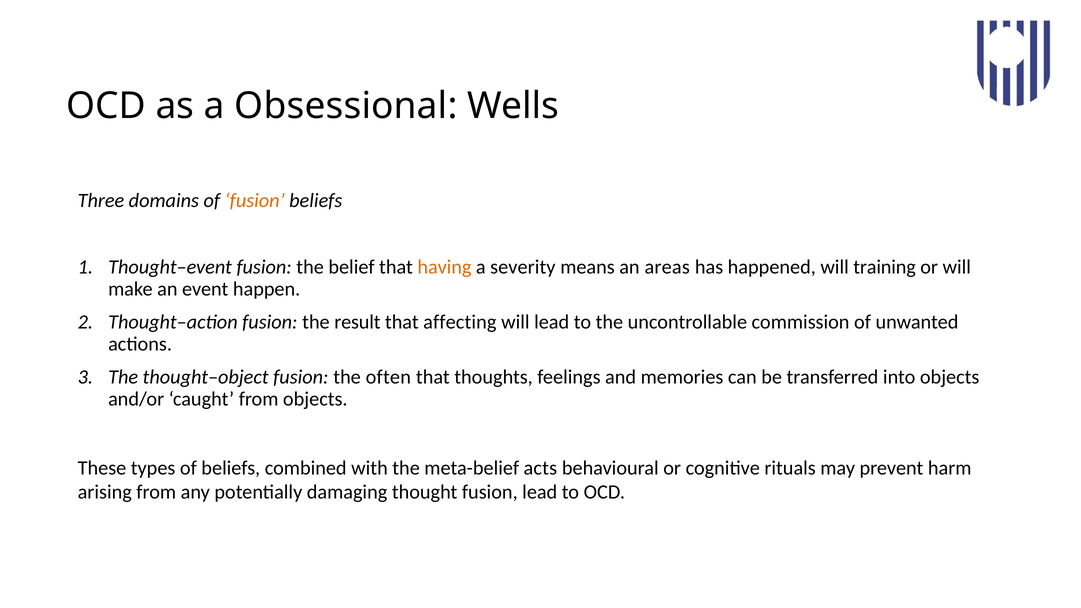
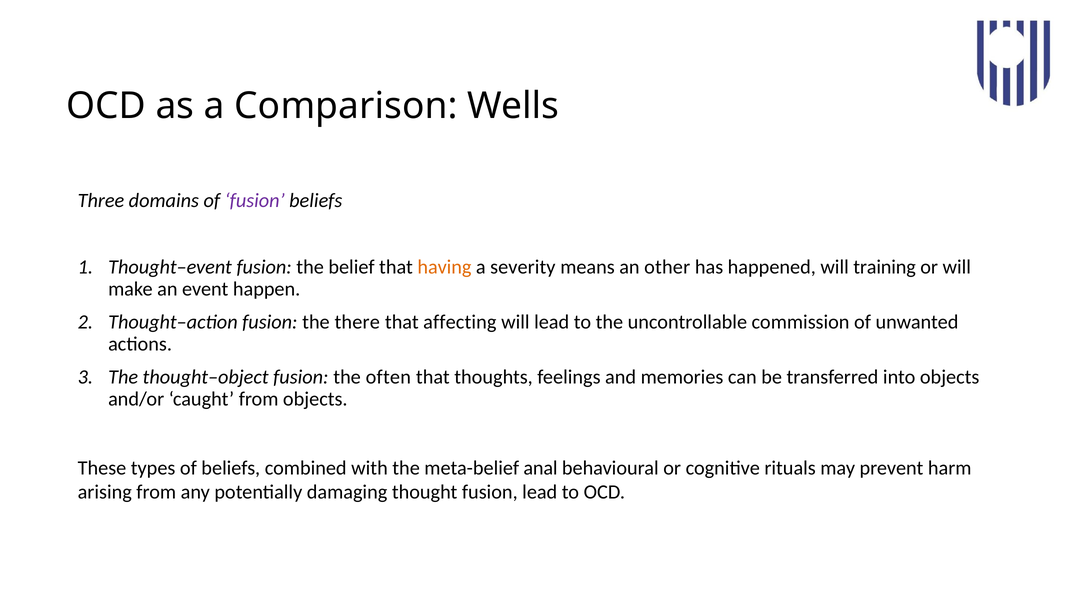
Obsessional: Obsessional -> Comparison (346, 106)
fusion colour: orange -> purple (255, 201)
areas: areas -> other (667, 267)
result: result -> there (357, 322)
acts: acts -> anal (541, 468)
